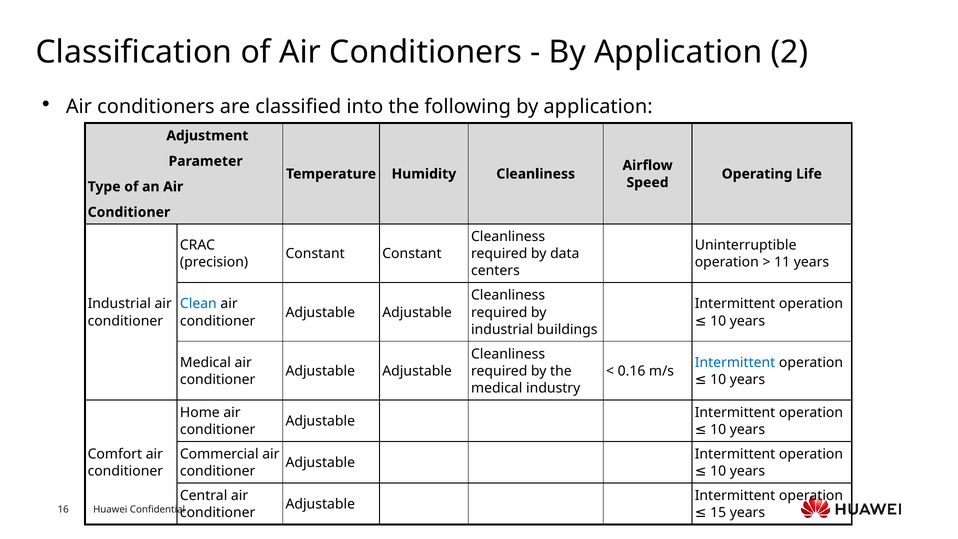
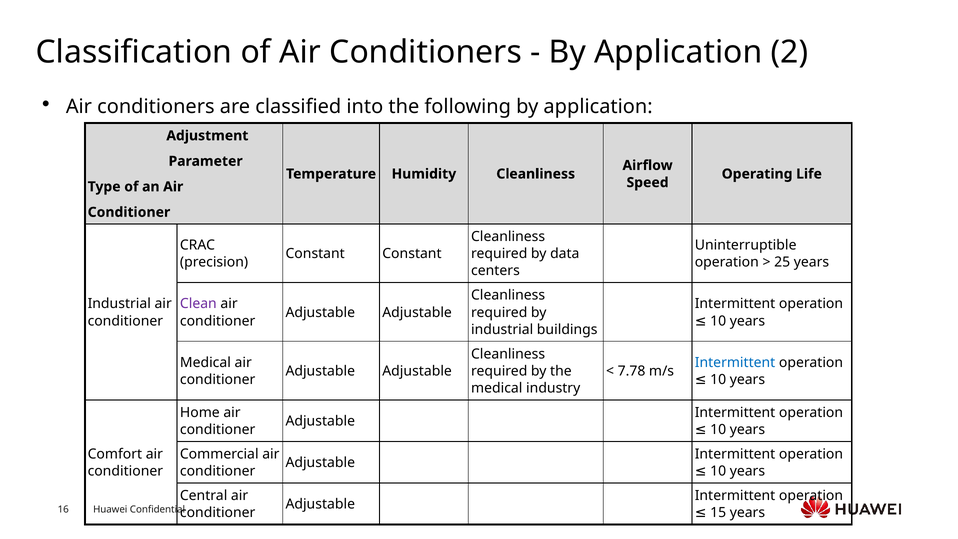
11: 11 -> 25 (782, 262)
Clean colour: blue -> purple (198, 304)
0.16: 0.16 -> 7.78 (632, 371)
